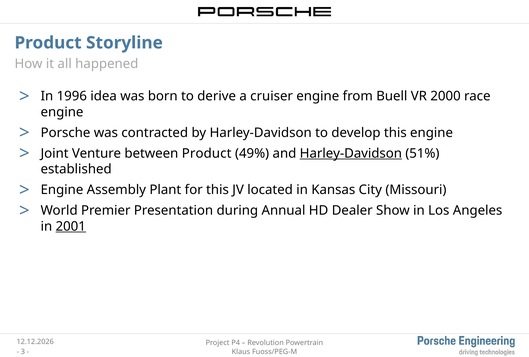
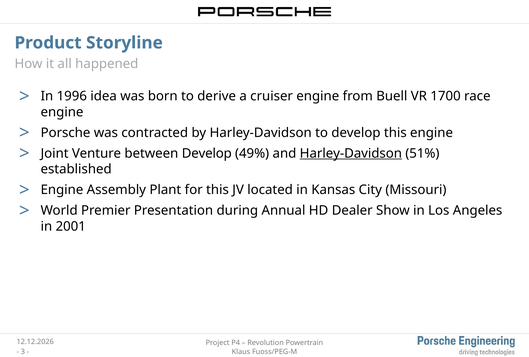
2000: 2000 -> 1700 (446, 96)
between Product: Product -> Develop (207, 153)
2001 underline: present -> none (71, 226)
